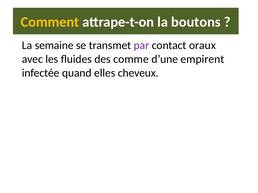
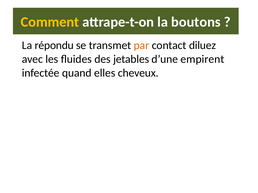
semaine: semaine -> répondu (54, 46)
par colour: purple -> orange (141, 46)
oraux: oraux -> diluez (203, 46)
comme: comme -> jetables (131, 59)
